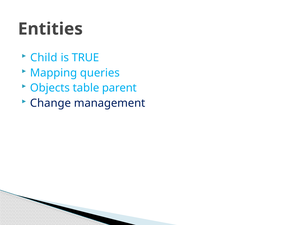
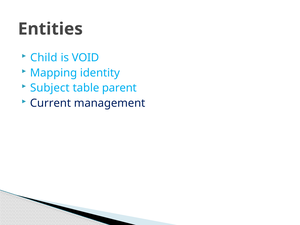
TRUE: TRUE -> VOID (85, 58)
queries: queries -> identity (100, 73)
Objects: Objects -> Subject (50, 88)
Change: Change -> Current (50, 103)
